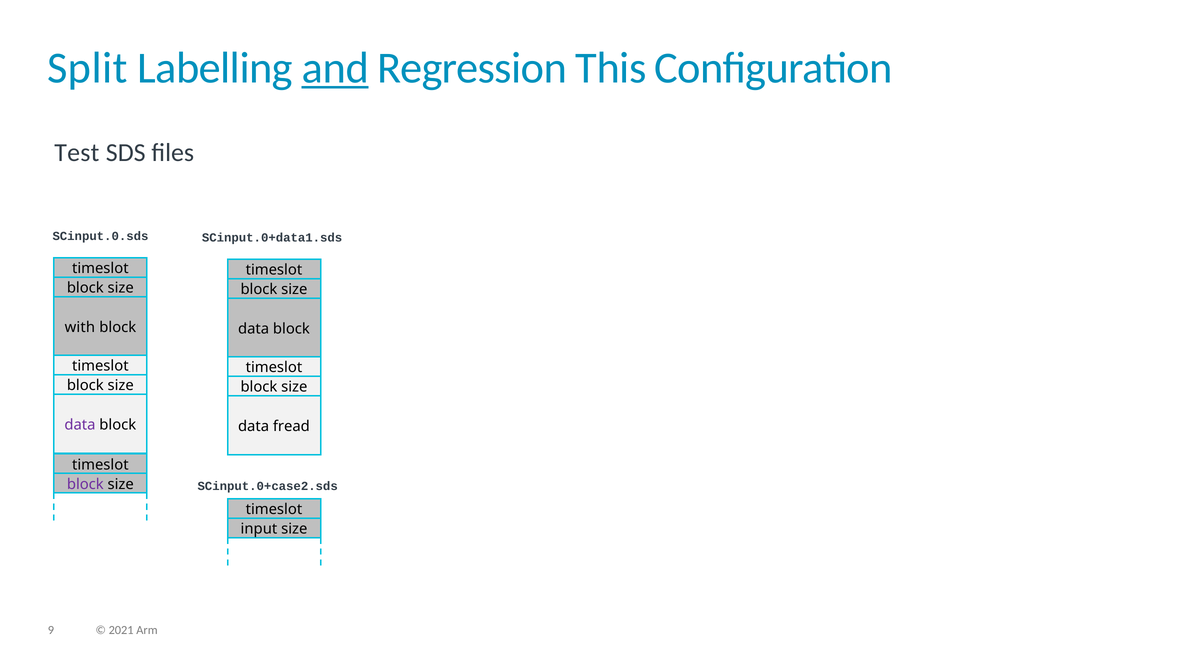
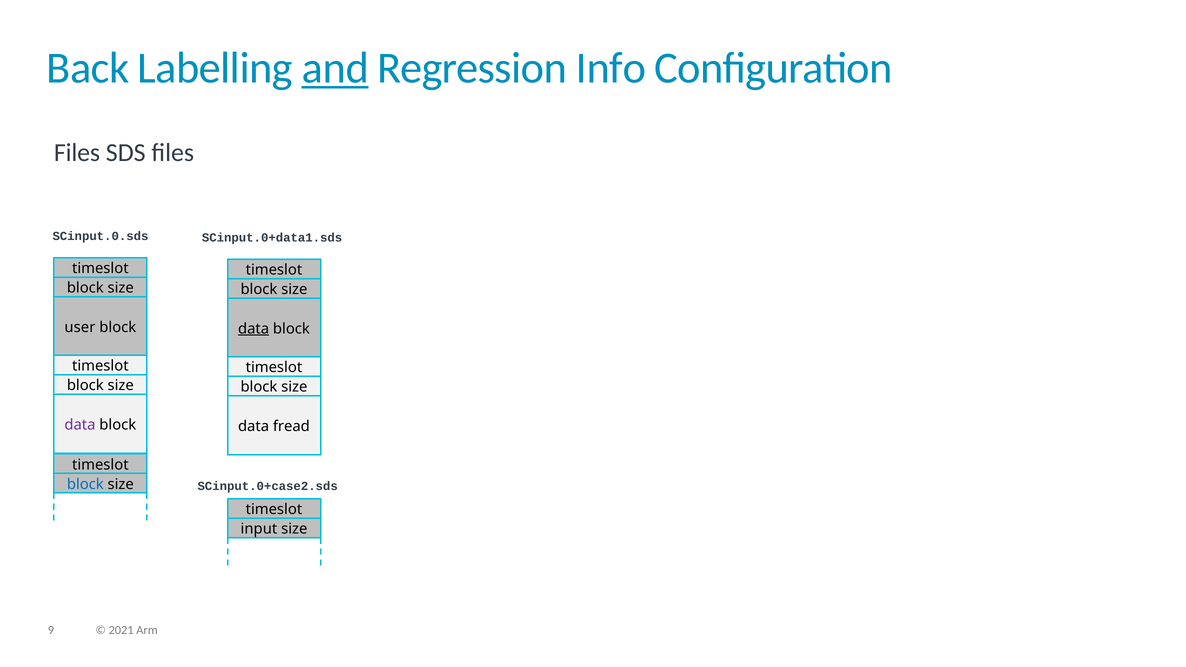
Split: Split -> Back (88, 68)
This: This -> Info (611, 68)
Test: Test -> Files (77, 153)
with: with -> user (80, 327)
data underline: none -> present (254, 329)
block colour: purple -> blue (85, 484)
